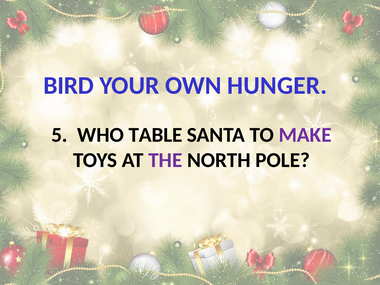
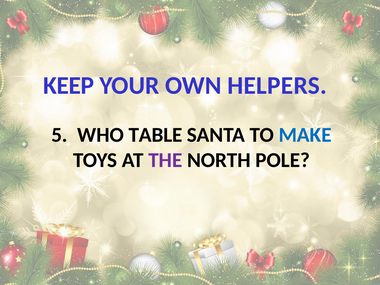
BIRD: BIRD -> KEEP (69, 86)
HUNGER: HUNGER -> HELPERS (277, 86)
MAKE colour: purple -> blue (305, 135)
